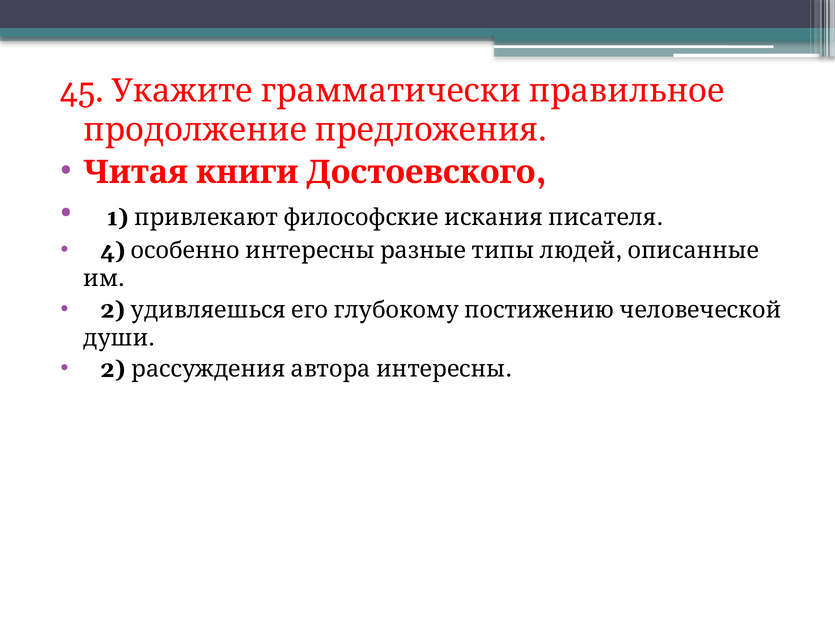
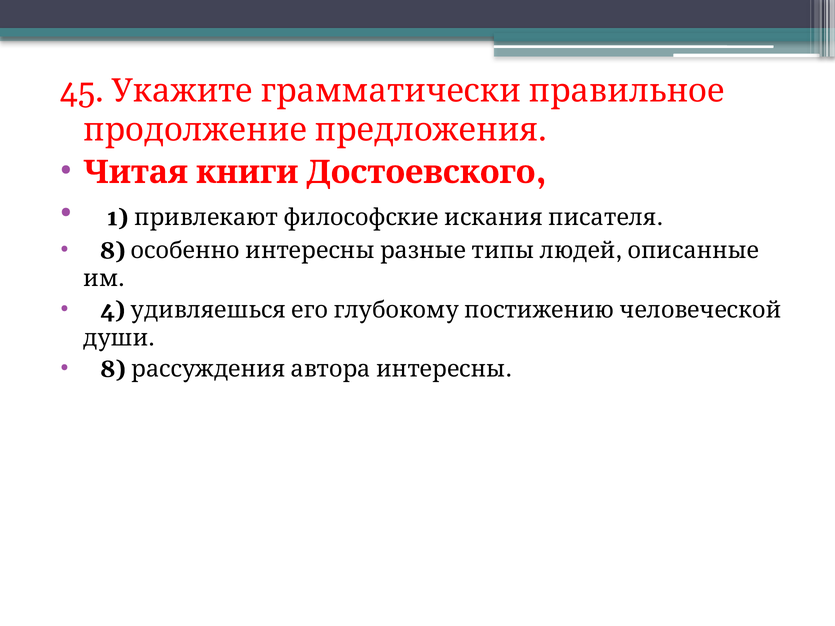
4: 4 -> 8 (113, 251)
2: 2 -> 4 (113, 310)
2: 2 -> 8 (113, 369)
